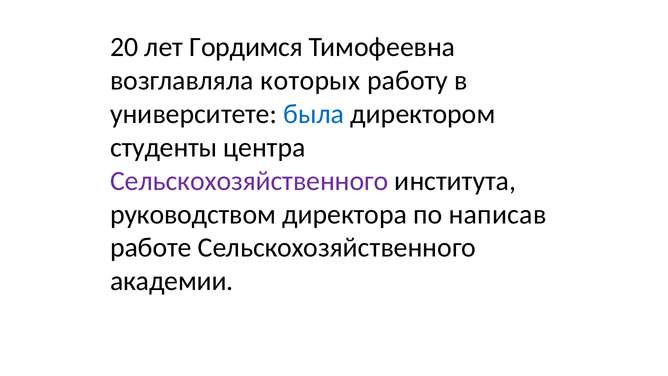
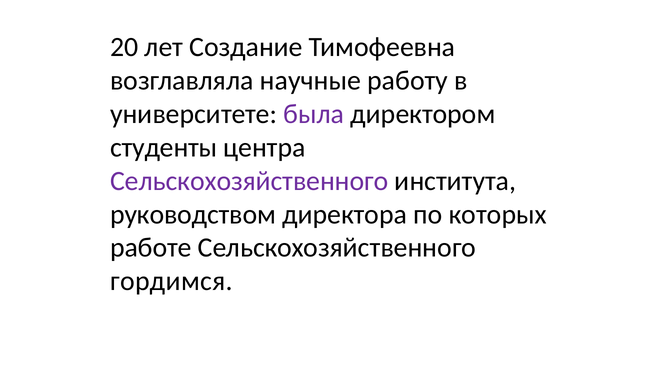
Гордимся: Гордимся -> Создание (246, 47)
которых: которых -> научные (311, 81)
была colour: blue -> purple (314, 114)
написав: написав -> которых (498, 214)
академии: академии -> гордимся (171, 281)
